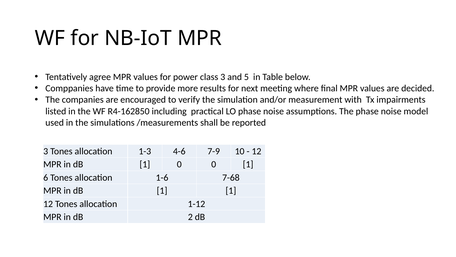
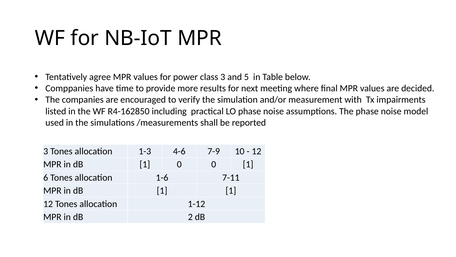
7-68: 7-68 -> 7-11 (231, 177)
